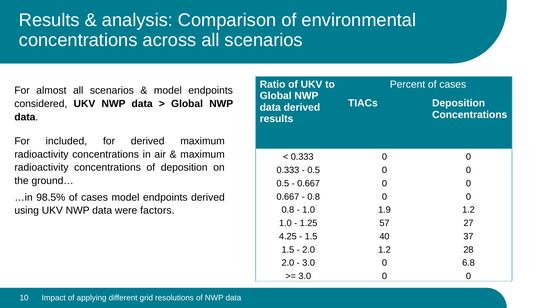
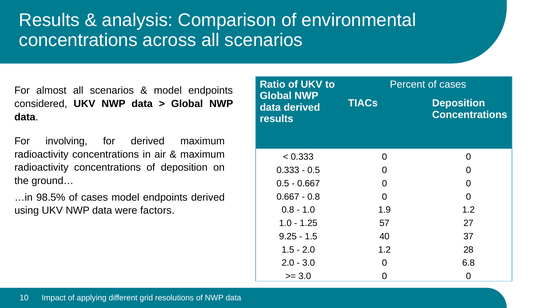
included: included -> involving (66, 141)
4.25: 4.25 -> 9.25 (288, 236)
